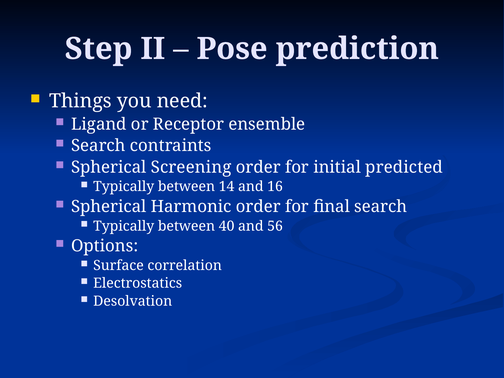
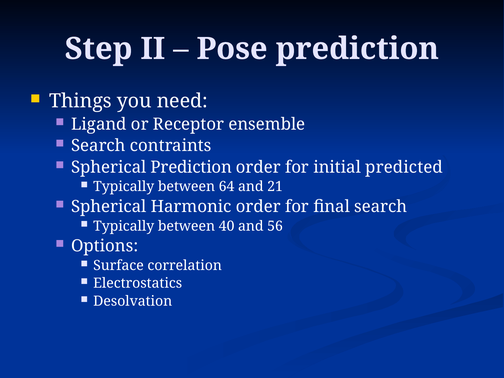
Spherical Screening: Screening -> Prediction (191, 167)
14: 14 -> 64 (227, 187)
16: 16 -> 21 (275, 187)
